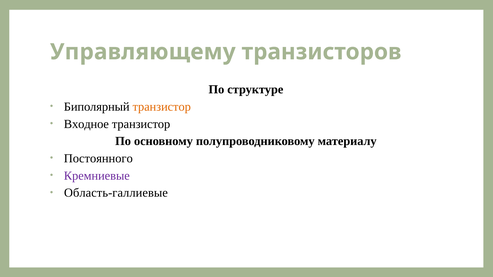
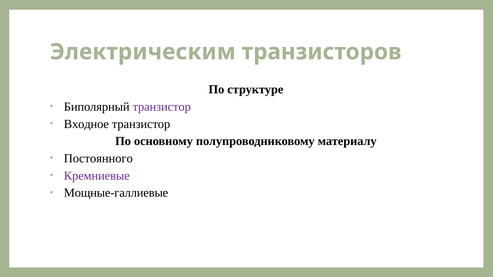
Управляющему: Управляющему -> Электрическим (143, 52)
транзистор colour: orange -> purple (162, 107)
Область-галлиевые: Область-галлиевые -> Мощные-галлиевые (116, 193)
